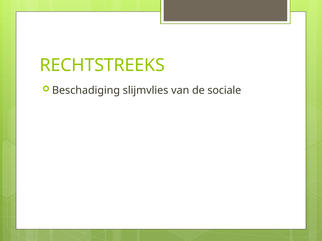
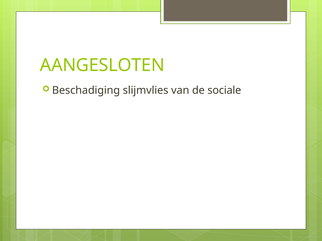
RECHTSTREEKS: RECHTSTREEKS -> AANGESLOTEN (102, 65)
